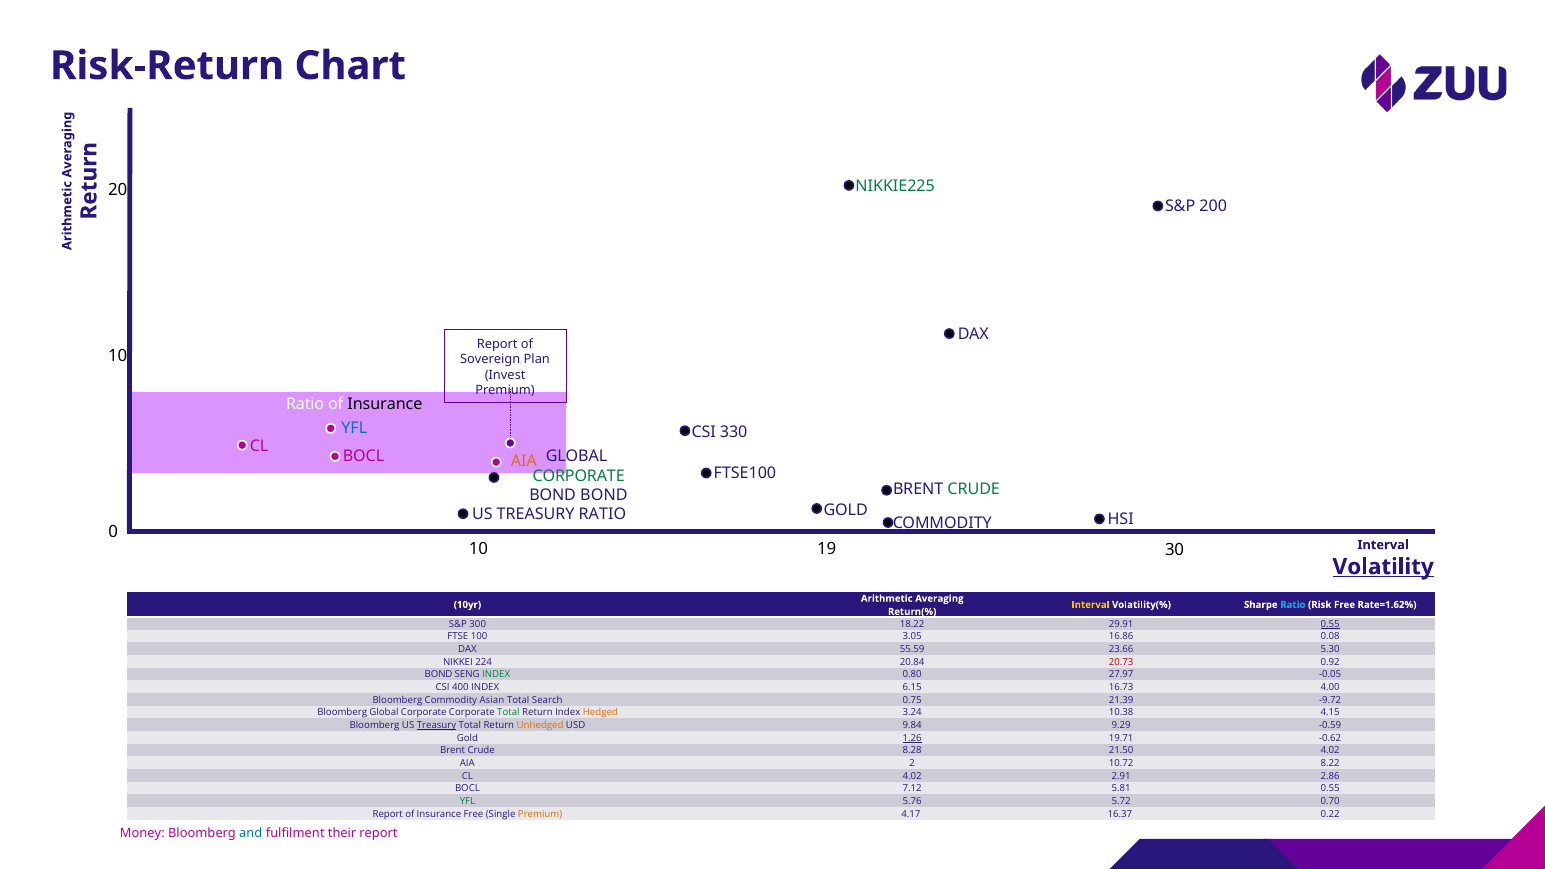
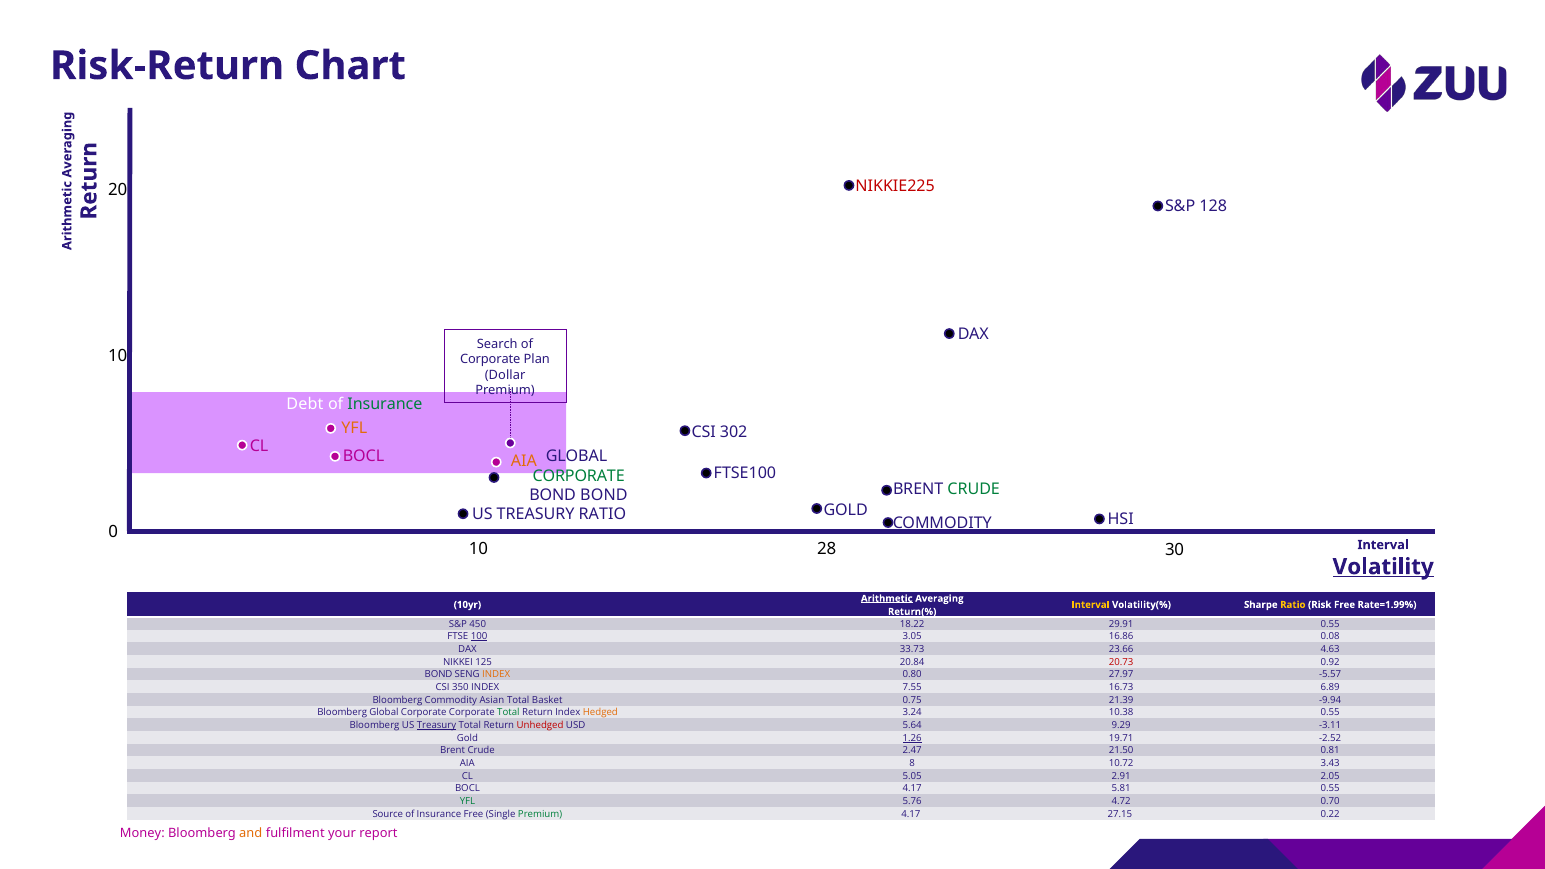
NIKKIE225 colour: green -> red (895, 186)
200: 200 -> 128 (1213, 206)
Report: Report -> Search (497, 344)
Sovereign: Sovereign -> Corporate (490, 360)
Invest: Invest -> Dollar (505, 375)
Ratio: Ratio -> Debt (305, 404)
Insurance colour: black -> green (385, 404)
YFL colour: blue -> orange (354, 428)
330: 330 -> 302 (734, 432)
19: 19 -> 28 (827, 549)
Arithmetic underline: none -> present (887, 599)
Ratio colour: light blue -> yellow (1293, 605)
Rate=1.62%: Rate=1.62% -> Rate=1.99% (1387, 605)
300: 300 -> 450 (478, 624)
0.55 underline: present -> none (1330, 624)
100 underline: none -> present (479, 637)
55.59: 55.59 -> 33.73 (912, 649)
5.30: 5.30 -> 4.63 (1330, 649)
224: 224 -> 125 (484, 662)
INDEX colour: green -> orange (496, 675)
-0.05: -0.05 -> -5.57 (1330, 675)
400: 400 -> 350 (460, 687)
6.15: 6.15 -> 7.55 (912, 687)
4.00: 4.00 -> 6.89 (1330, 687)
Search: Search -> Basket (547, 700)
-9.72: -9.72 -> -9.94 (1330, 700)
10.38 4.15: 4.15 -> 0.55 (1330, 713)
Unhedged colour: orange -> red (540, 725)
9.84: 9.84 -> 5.64 (912, 725)
-0.59: -0.59 -> -3.11 (1330, 725)
-0.62: -0.62 -> -2.52 (1330, 738)
8.28: 8.28 -> 2.47 (912, 751)
21.50 4.02: 4.02 -> 0.81 (1330, 751)
2: 2 -> 8 (912, 763)
8.22: 8.22 -> 3.43 (1330, 763)
CL 4.02: 4.02 -> 5.05 (912, 776)
2.86: 2.86 -> 2.05 (1330, 776)
BOCL 7.12: 7.12 -> 4.17 (912, 789)
5.72: 5.72 -> 4.72 (1121, 801)
Report: Report -> Source (388, 814)
Premium colour: orange -> green (540, 814)
16.37: 16.37 -> 27.15 (1120, 814)
and colour: blue -> orange (251, 834)
their: their -> your (342, 834)
